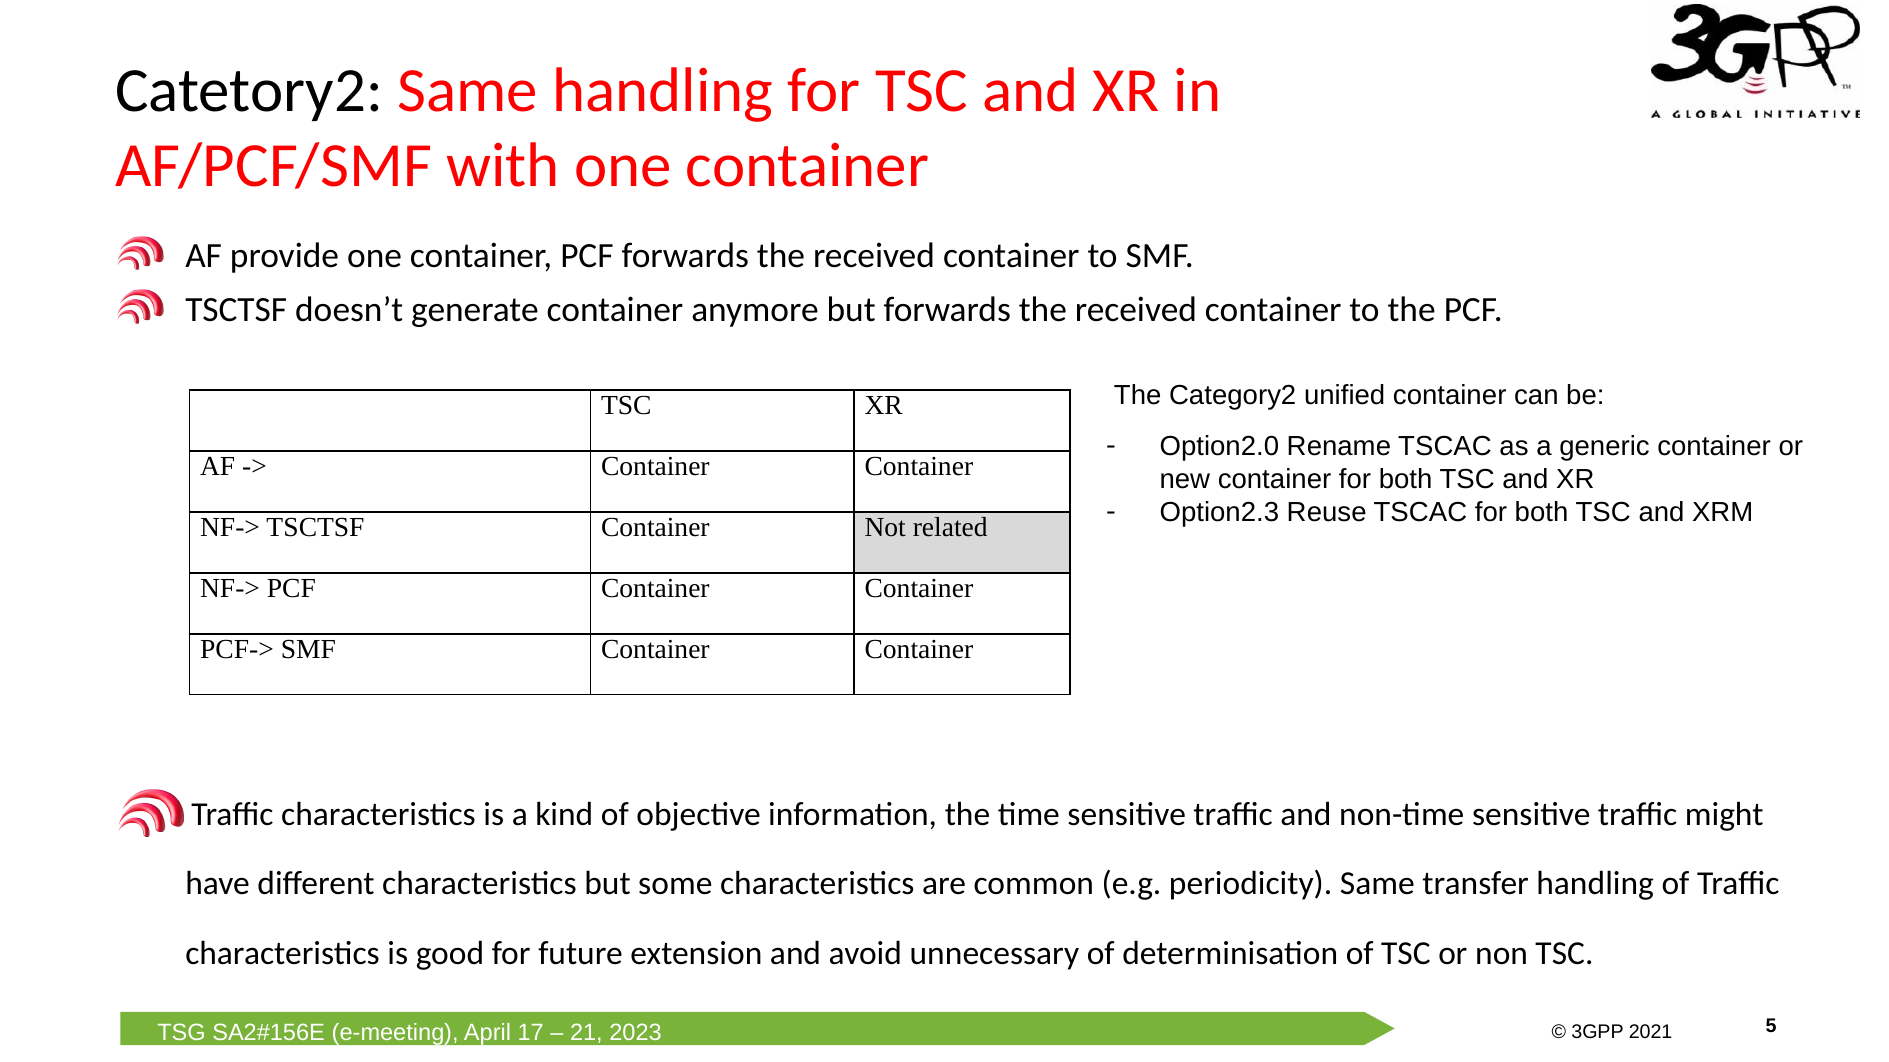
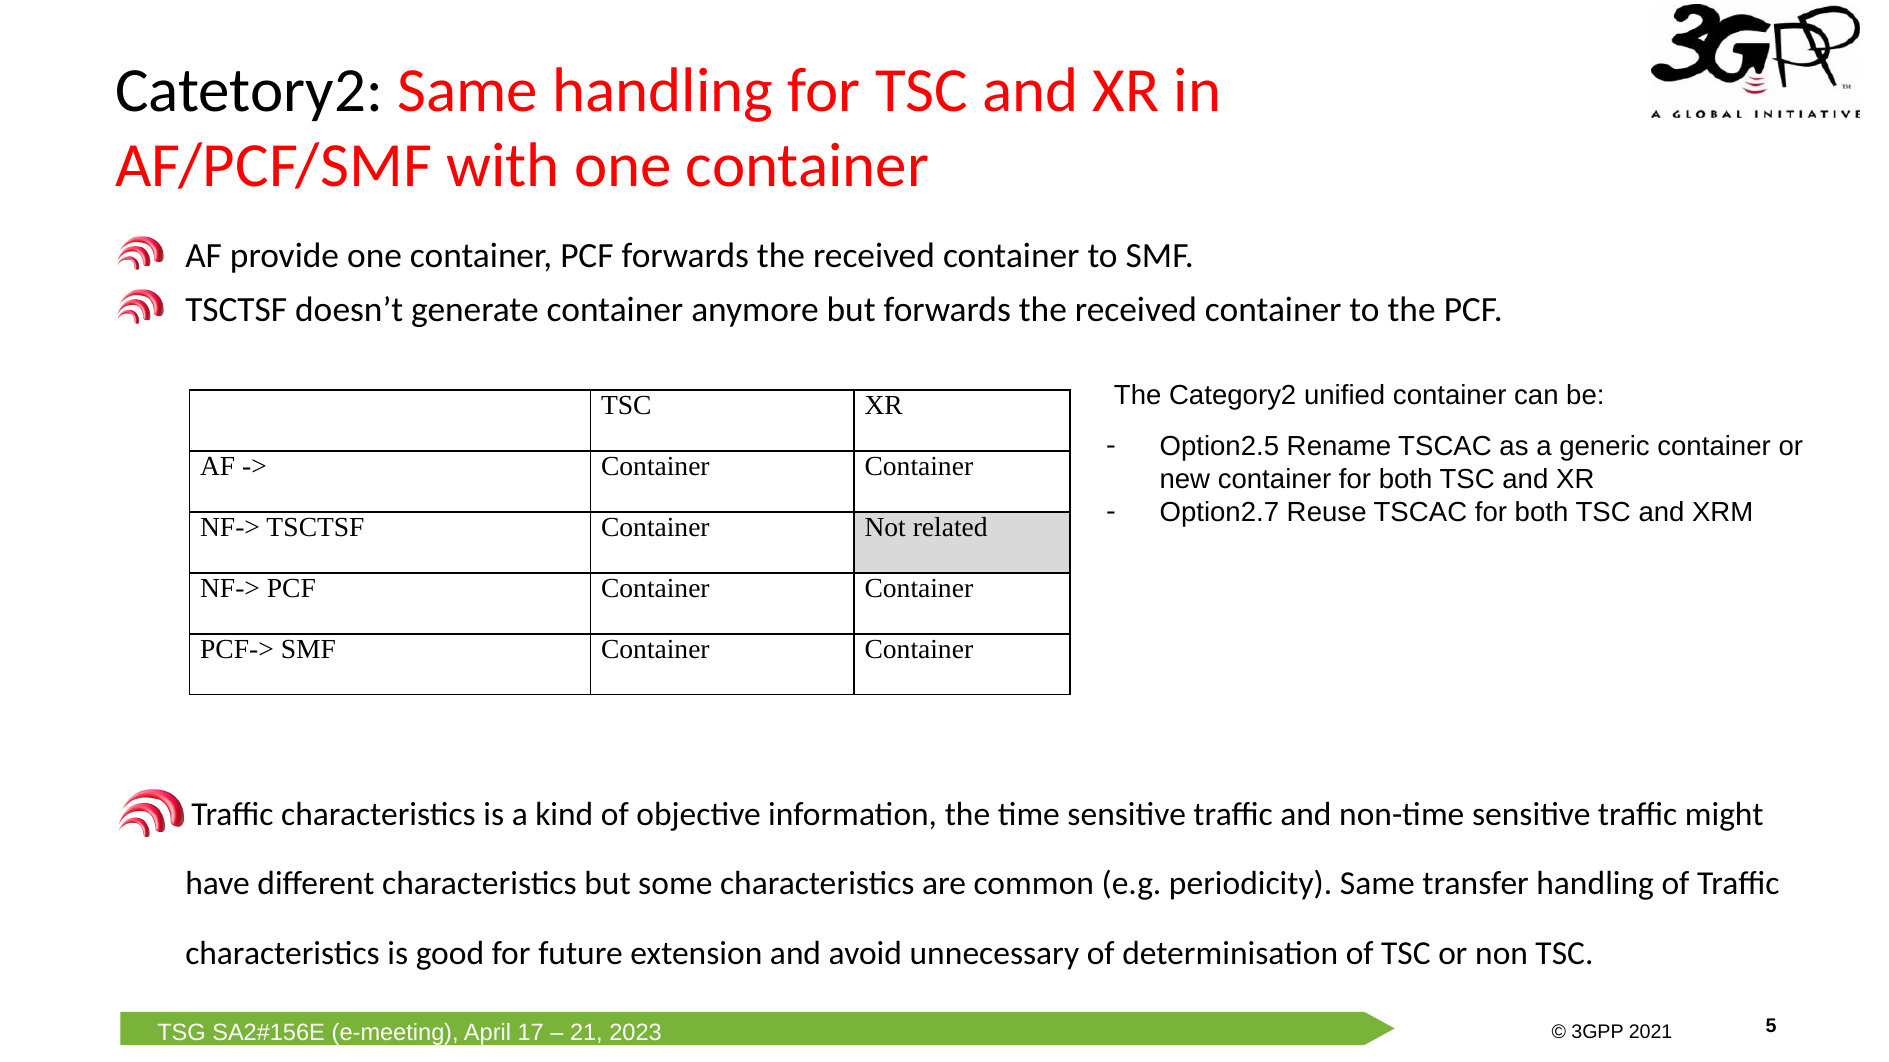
Option2.0: Option2.0 -> Option2.5 (1219, 447)
Option2.3: Option2.3 -> Option2.7 (1219, 513)
